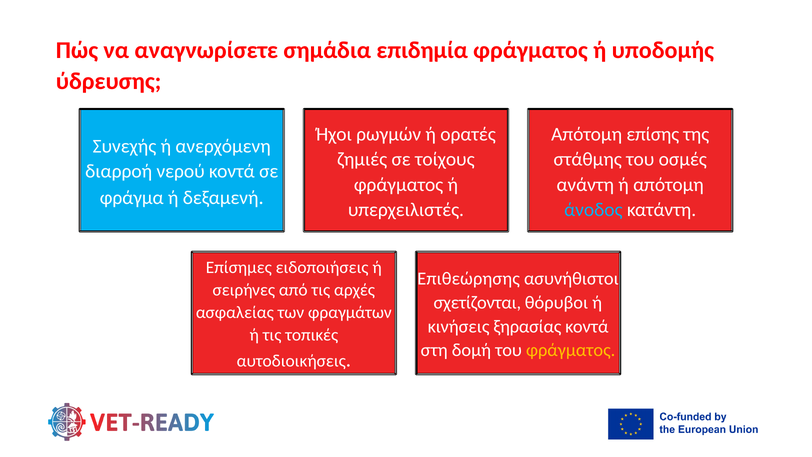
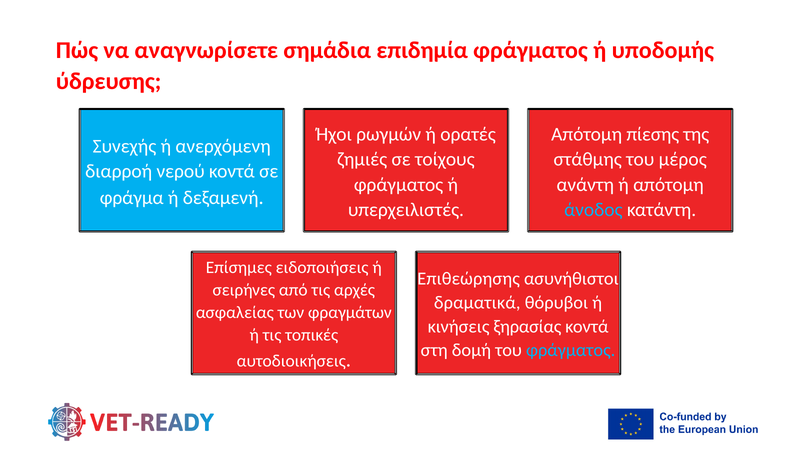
επίσης: επίσης -> πίεσης (653, 134)
οσμές: οσμές -> μέρος (683, 159)
σχετίζονται: σχετίζονται -> δραματικά (477, 302)
φράγματος colour: yellow -> light blue (571, 350)
